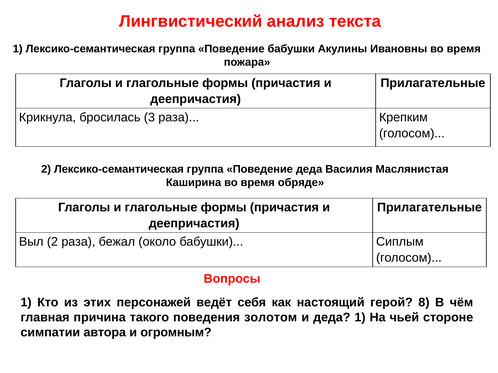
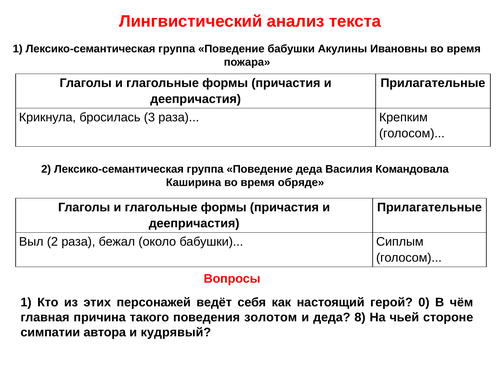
Маслянистая: Маслянистая -> Командовала (412, 170)
8: 8 -> 0 (424, 303)
деда 1: 1 -> 8 (360, 318)
огромным: огромным -> кудрявый (176, 333)
